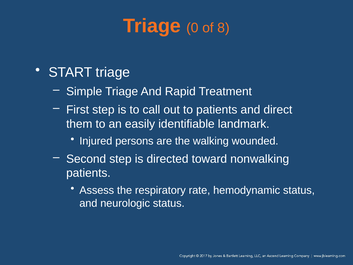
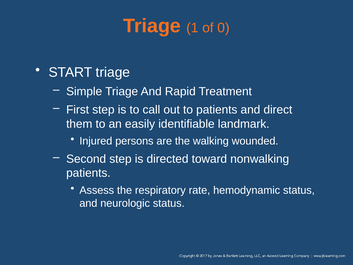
0: 0 -> 1 (192, 28)
8: 8 -> 0 (224, 28)
